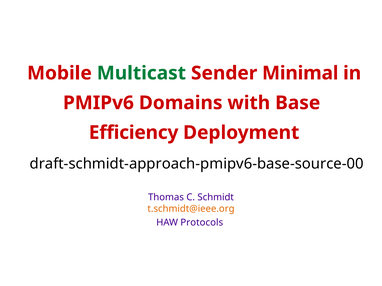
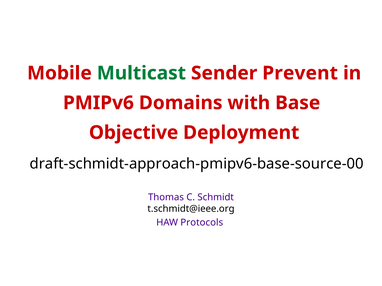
Minimal: Minimal -> Prevent (300, 73)
Efficiency: Efficiency -> Objective (134, 133)
t.schmidt@ieee.org colour: orange -> black (191, 209)
